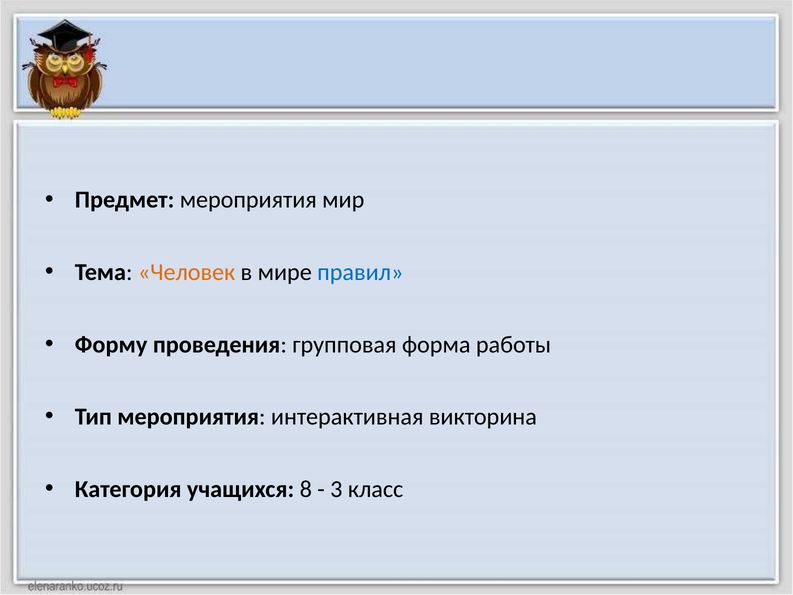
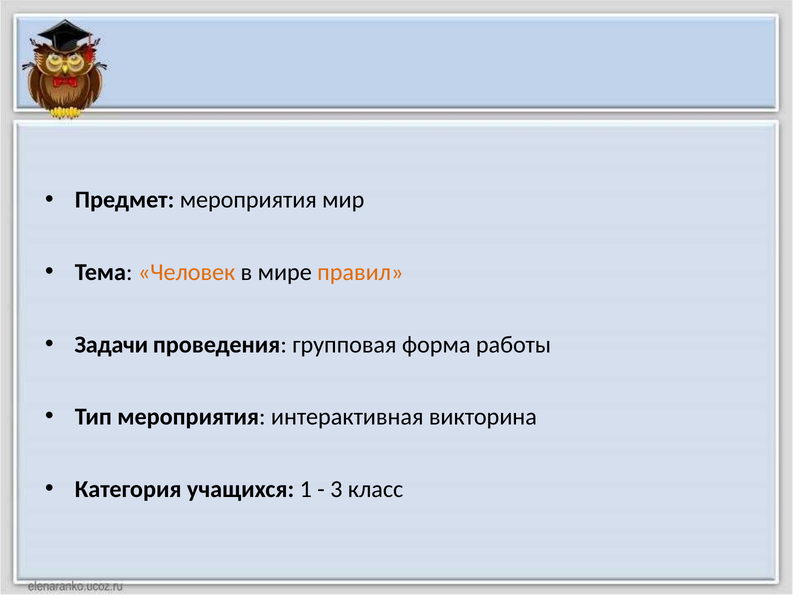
правил colour: blue -> orange (360, 272)
Форму: Форму -> Задачи (111, 344)
8: 8 -> 1 (306, 489)
